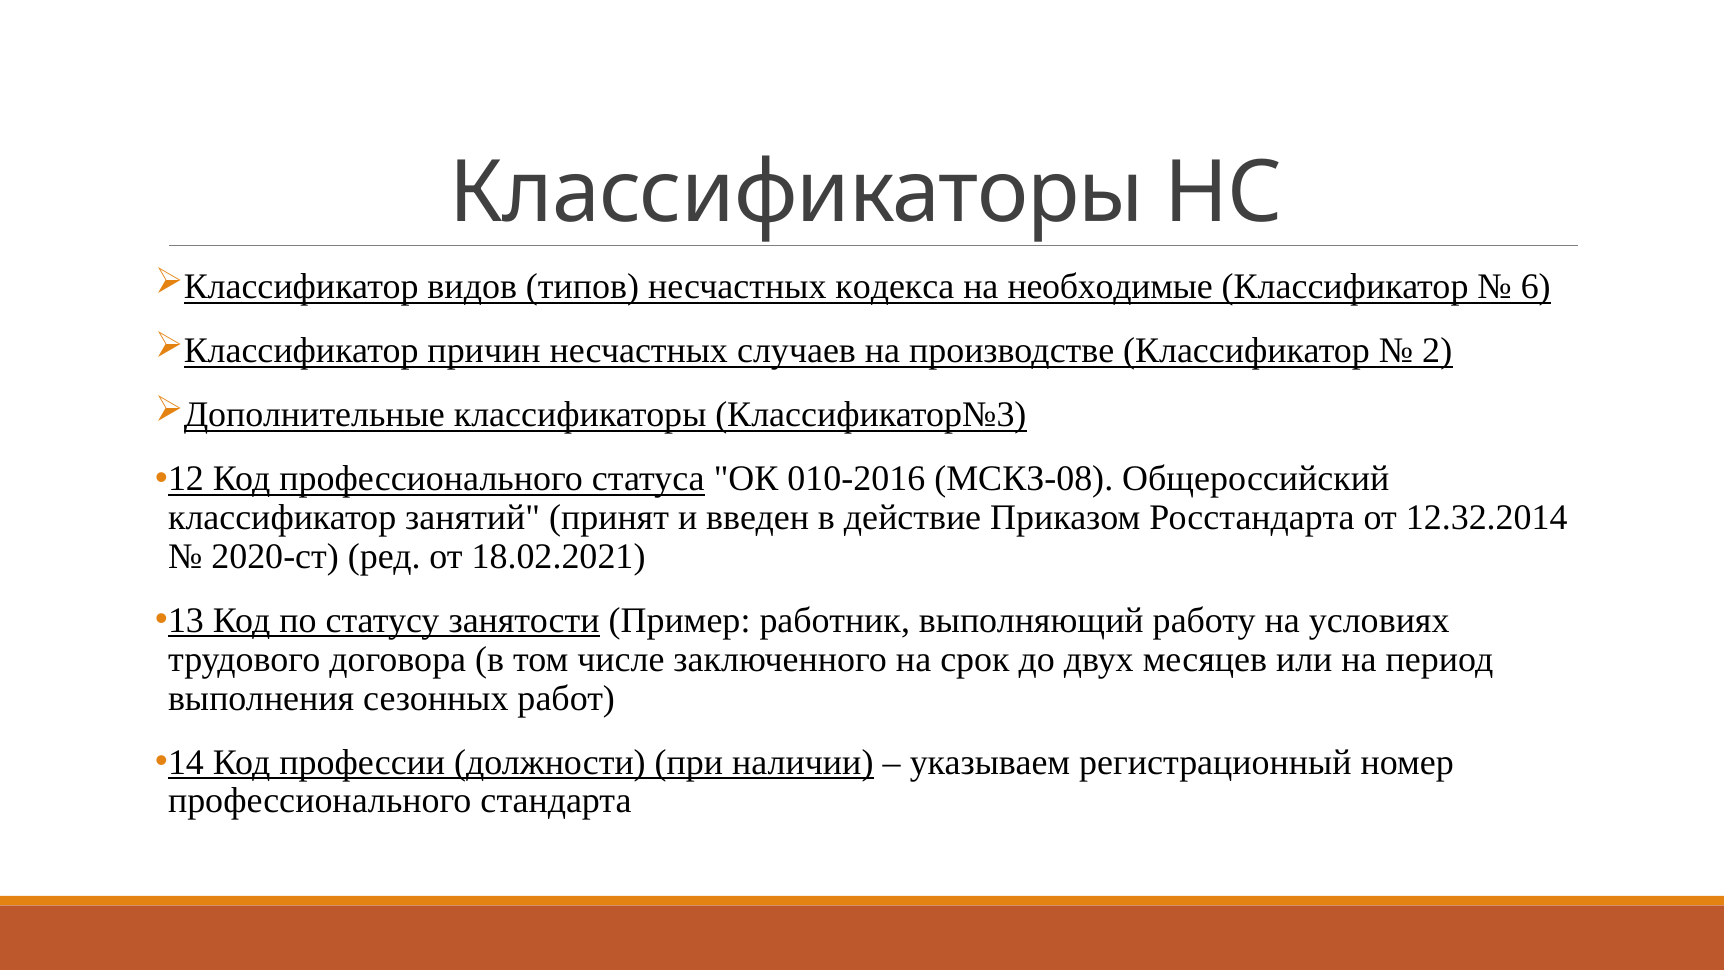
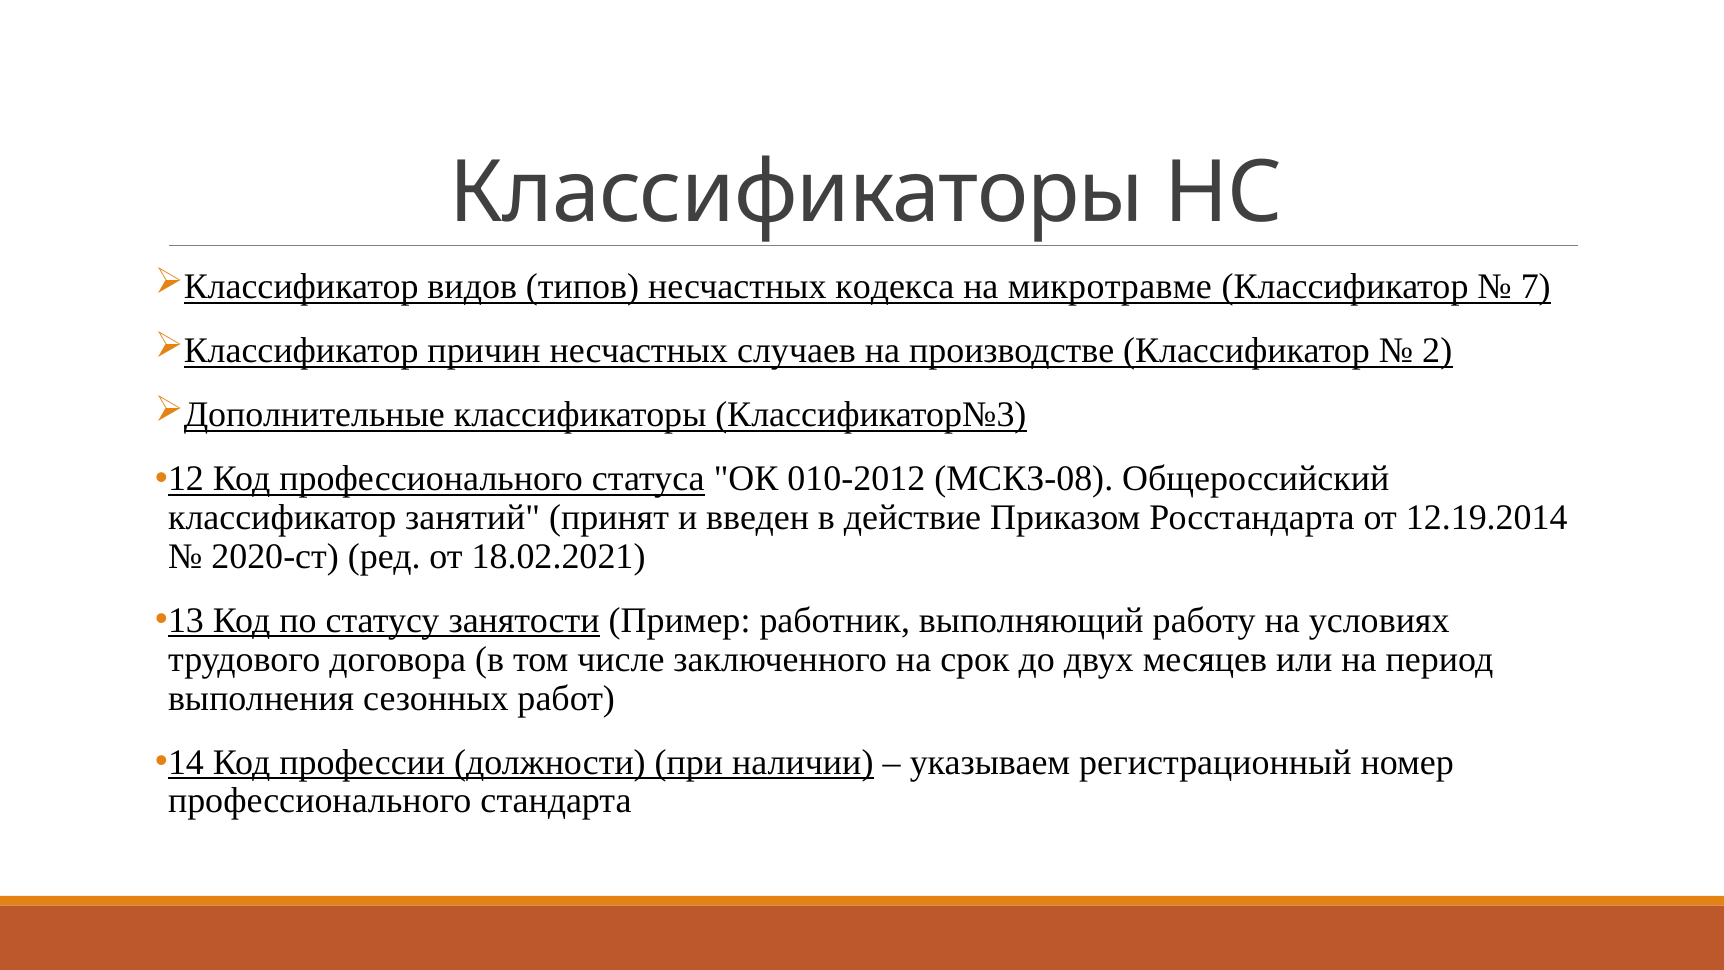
необходимые: необходимые -> микротравме (1110, 287)
6: 6 -> 7 (1536, 287)
010-2016: 010-2016 -> 010-2012 (856, 479)
12.32.2014: 12.32.2014 -> 12.19.2014 (1487, 518)
